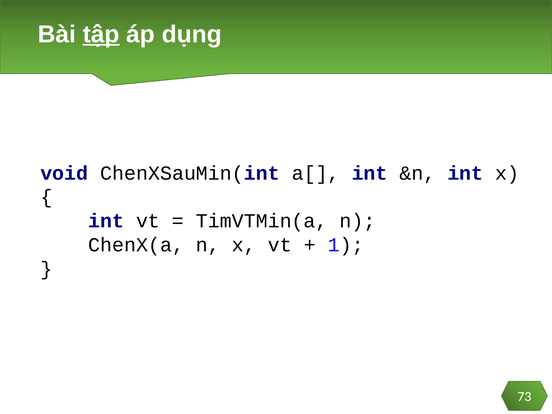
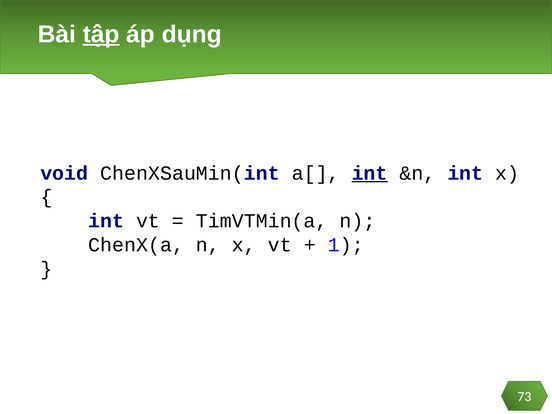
int underline: none -> present (370, 173)
